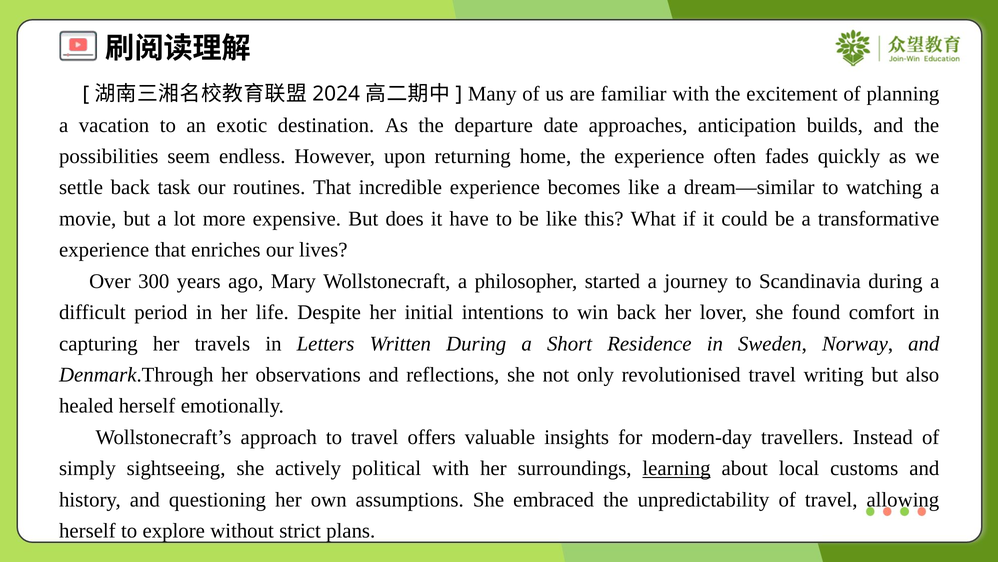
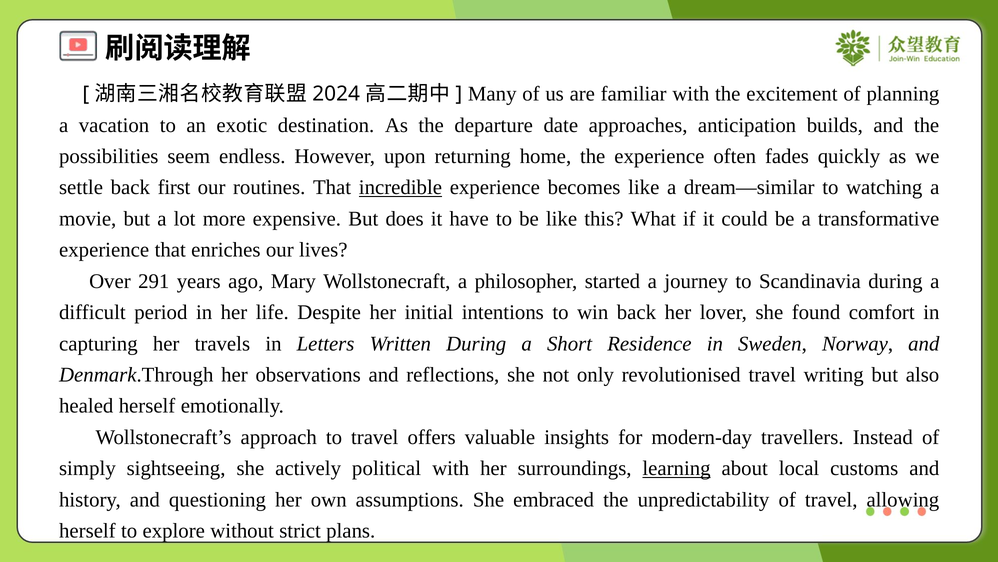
task: task -> first (174, 187)
incredible underline: none -> present (400, 187)
300: 300 -> 291 (154, 281)
